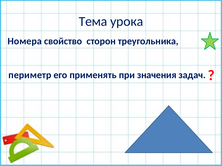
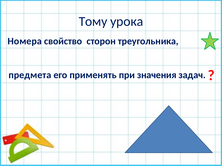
Тема: Тема -> Тому (93, 21)
периметр: периметр -> предмета (30, 75)
